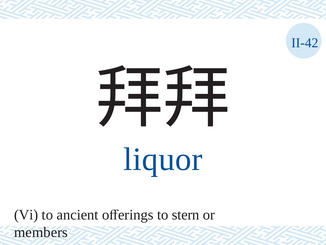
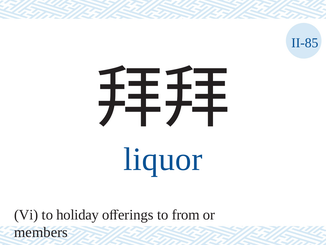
II-42: II-42 -> II-85 (305, 43)
ancient: ancient -> holiday (78, 215)
stern: stern -> from (186, 215)
